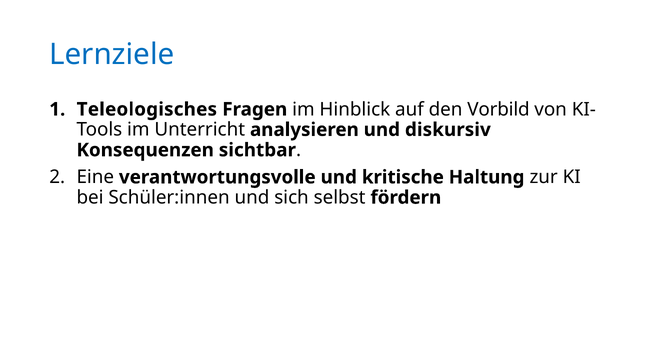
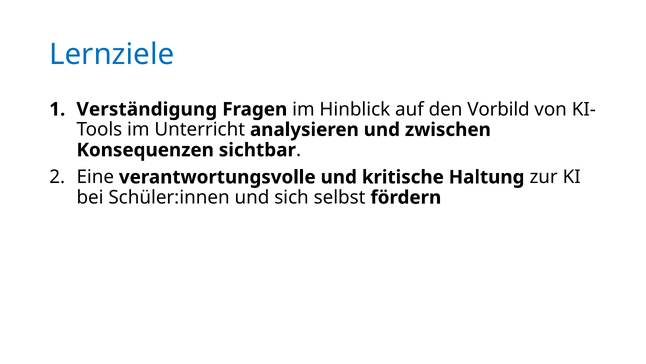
Teleologisches: Teleologisches -> Verständigung (147, 109)
diskursiv: diskursiv -> zwischen (448, 129)
